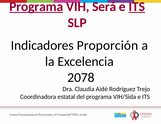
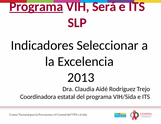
ITS underline: present -> none (137, 7)
Proporción: Proporción -> Seleccionar (108, 45)
2078: 2078 -> 2013 (81, 77)
